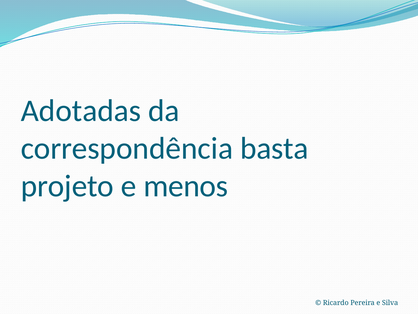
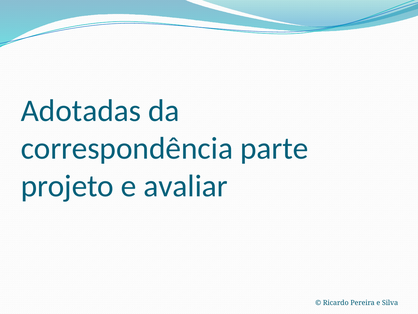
basta: basta -> parte (274, 148)
menos: menos -> avaliar (186, 186)
